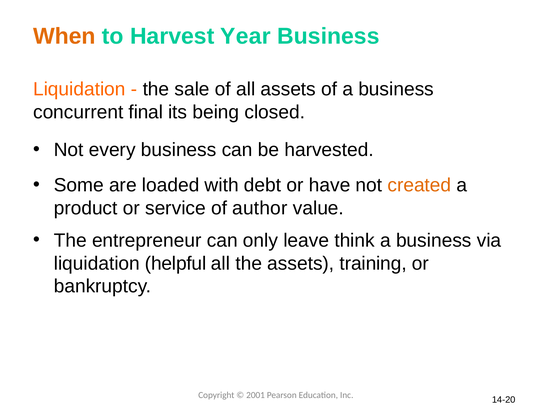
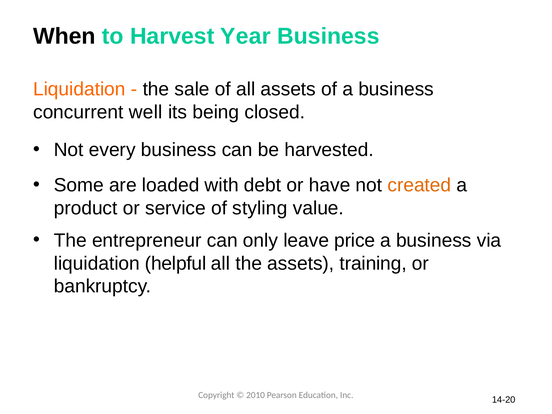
When colour: orange -> black (64, 36)
final: final -> well (146, 112)
author: author -> styling (260, 208)
think: think -> price (355, 240)
2001: 2001 -> 2010 (256, 395)
